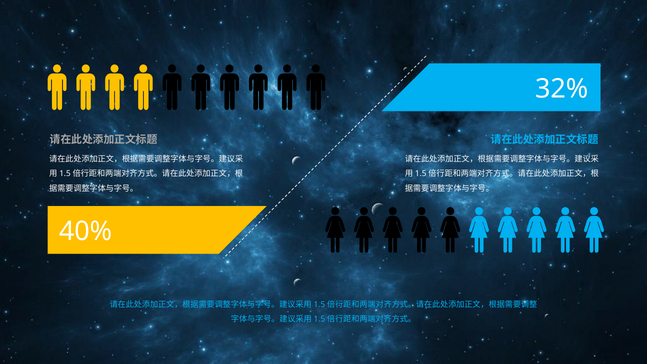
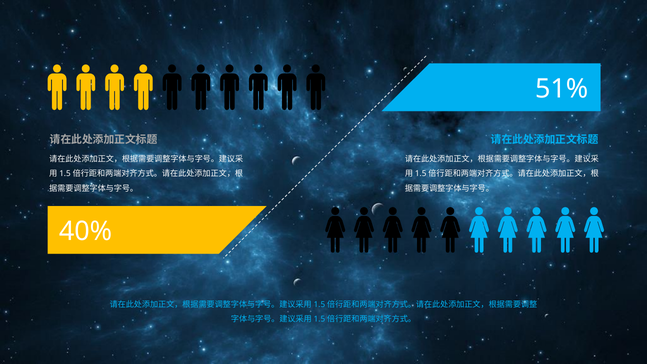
32%: 32% -> 51% (562, 89)
